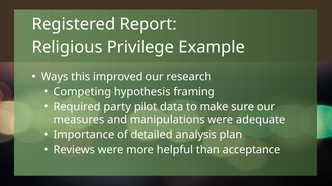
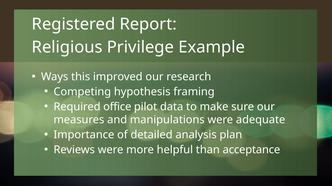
party: party -> office (117, 107)
